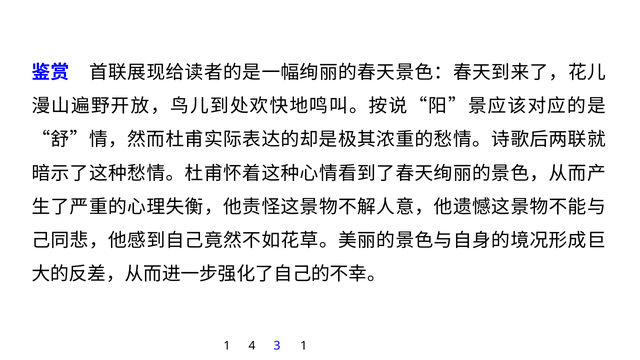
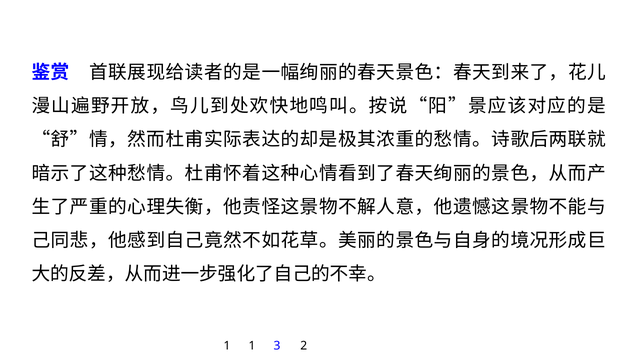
1 4: 4 -> 1 (252, 346)
3 1: 1 -> 2 (304, 346)
